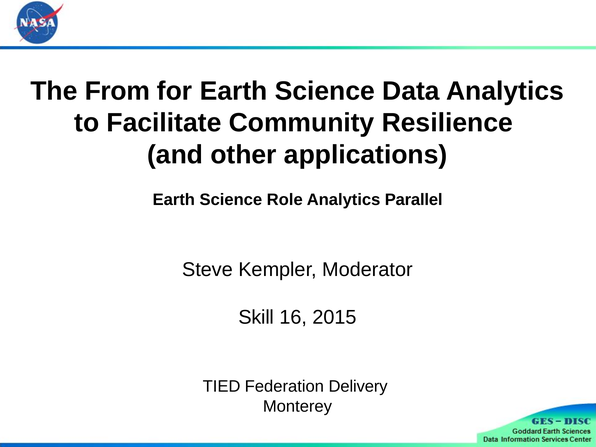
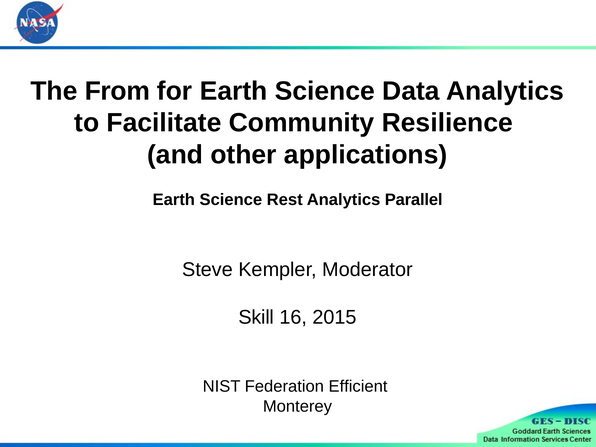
Role: Role -> Rest (285, 200)
TIED: TIED -> NIST (222, 386)
Delivery: Delivery -> Efficient (358, 386)
